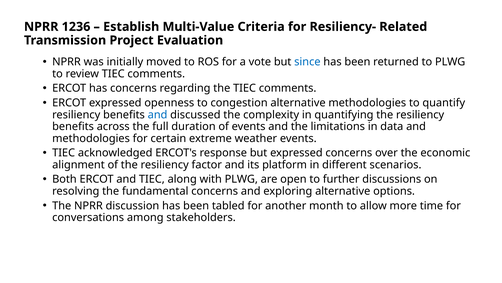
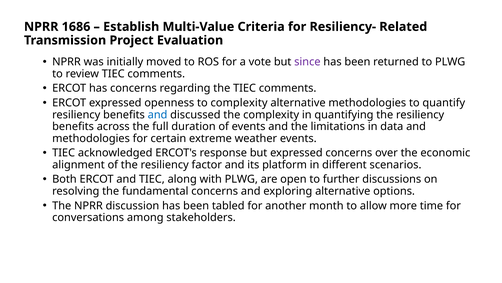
1236: 1236 -> 1686 (76, 27)
since colour: blue -> purple (307, 62)
to congestion: congestion -> complexity (239, 103)
